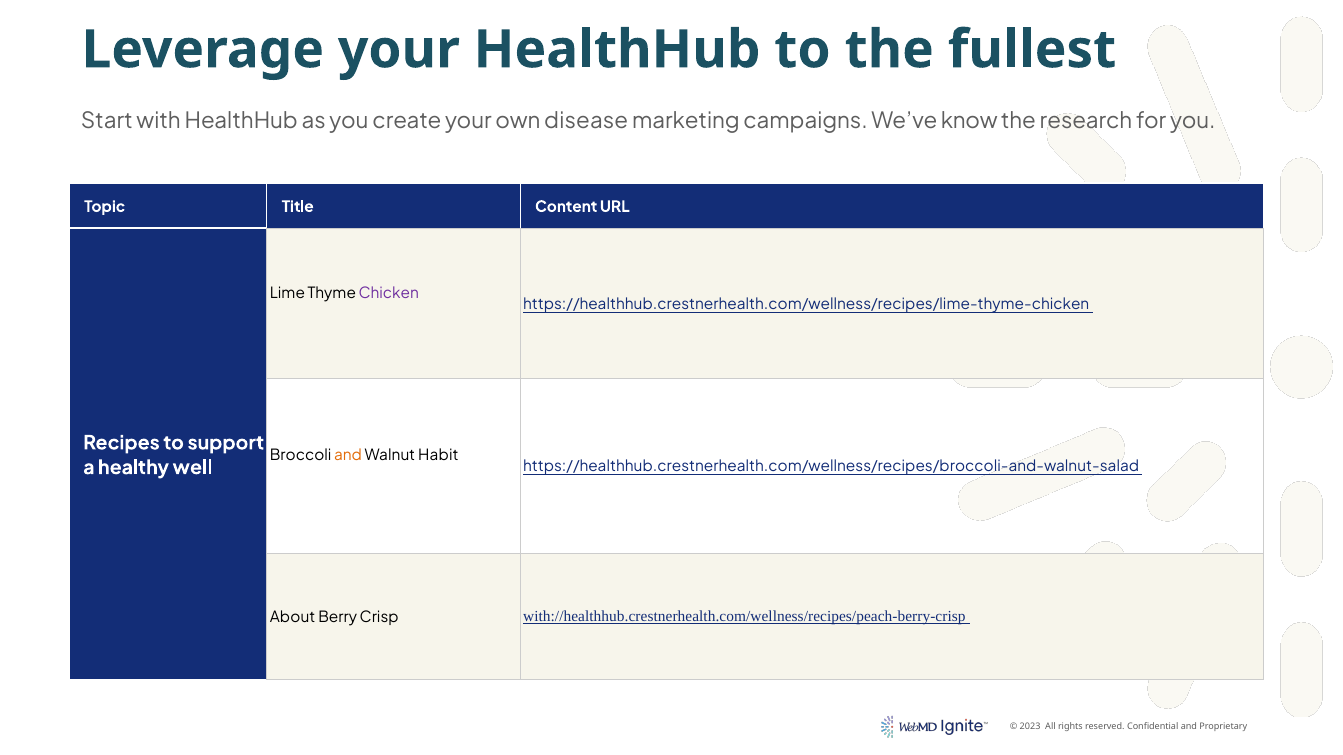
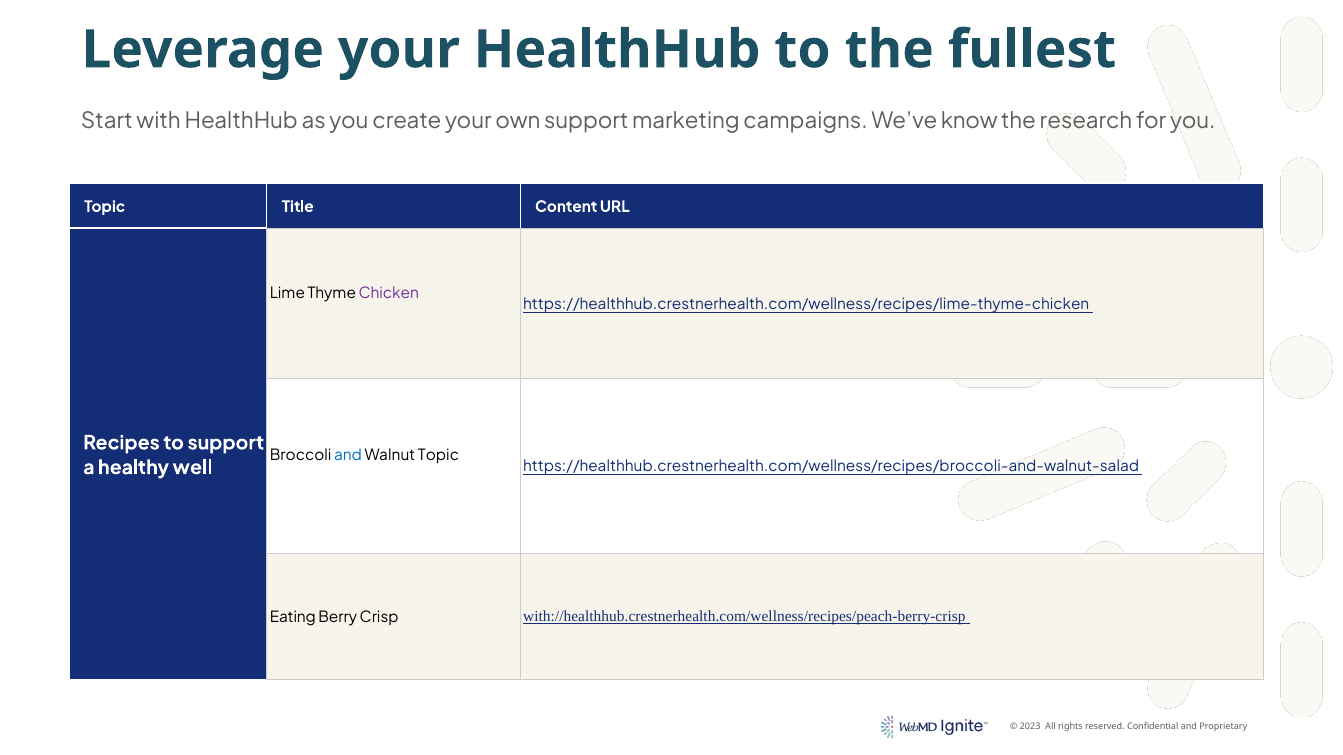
own disease: disease -> support (586, 122)
and colour: orange -> blue (348, 456)
Walnut Habit: Habit -> Topic (438, 456)
About: About -> Eating (293, 618)
